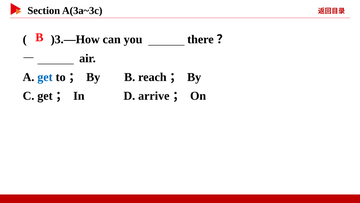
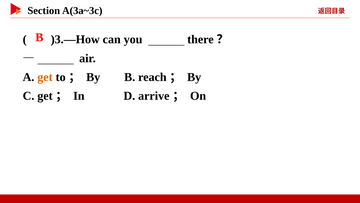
get colour: blue -> orange (45, 77)
